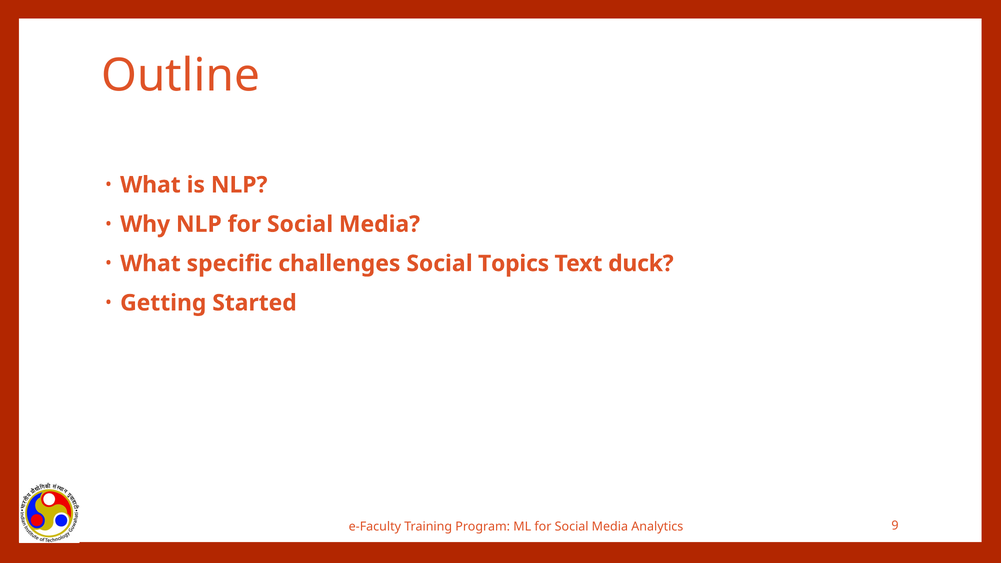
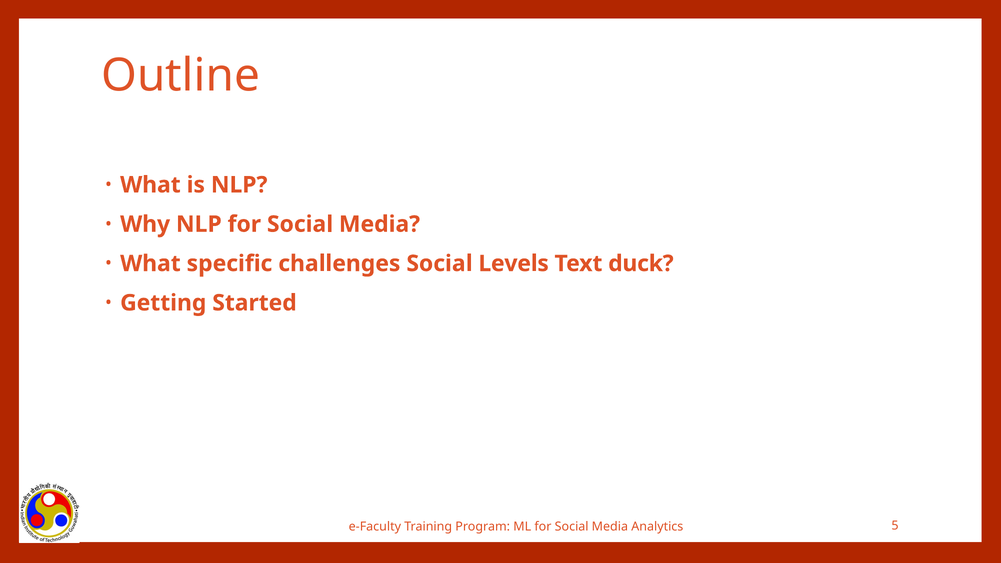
Topics: Topics -> Levels (514, 264)
9: 9 -> 5 (895, 526)
